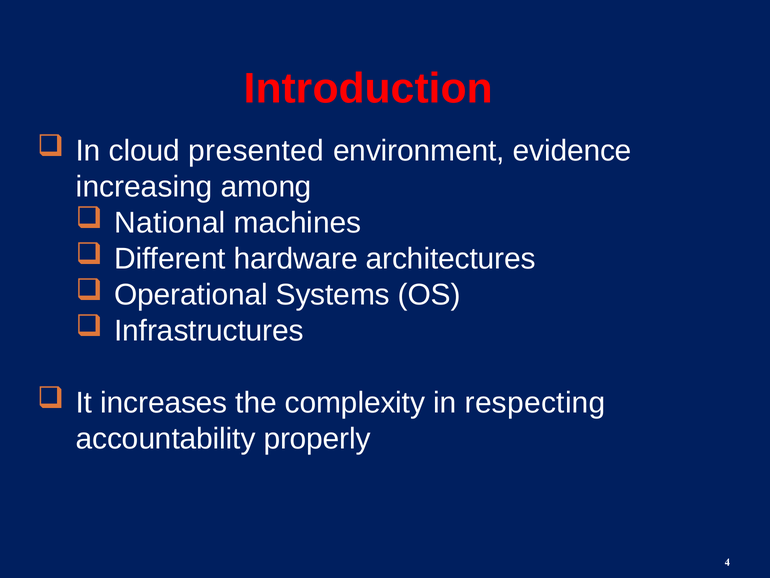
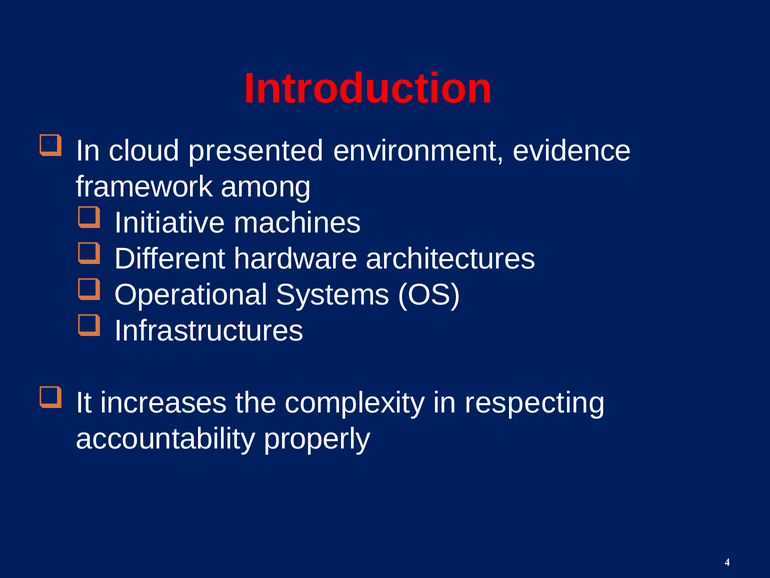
increasing: increasing -> framework (144, 187)
National: National -> Initiative (170, 223)
